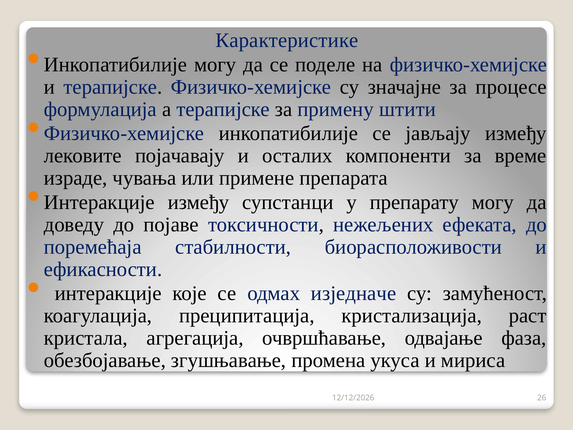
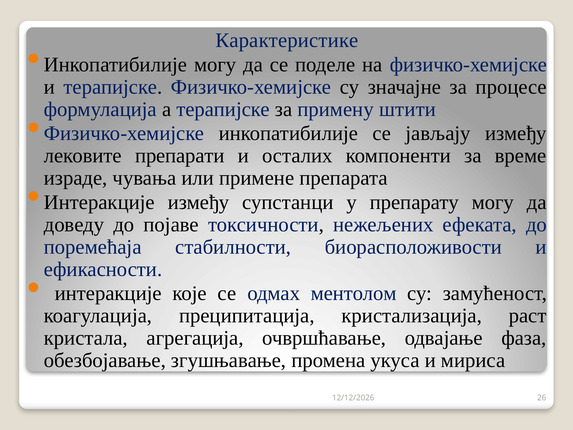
појачавају: појачавају -> препарати (180, 156)
изједначе: изједначе -> ментолом (354, 293)
